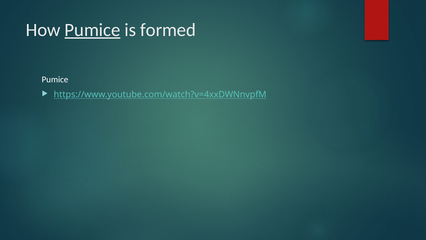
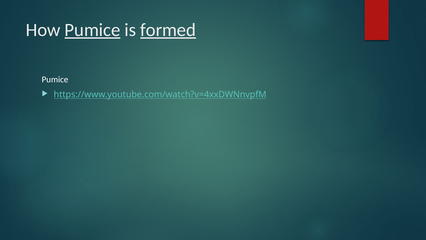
formed underline: none -> present (168, 30)
